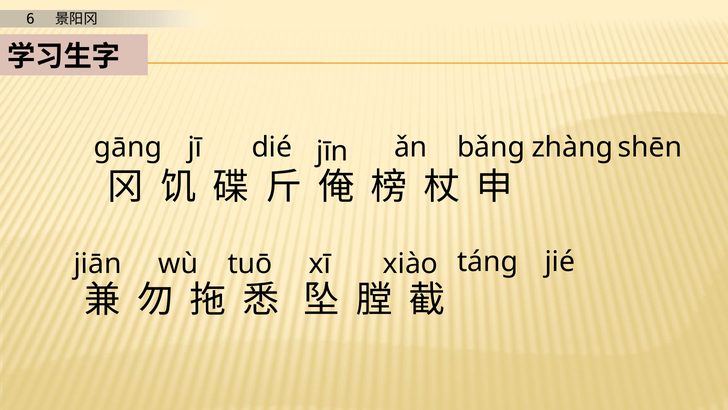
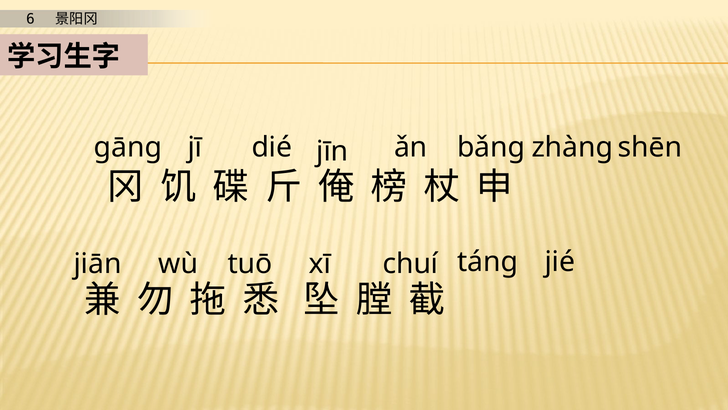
xiào: xiào -> chuí (410, 264)
